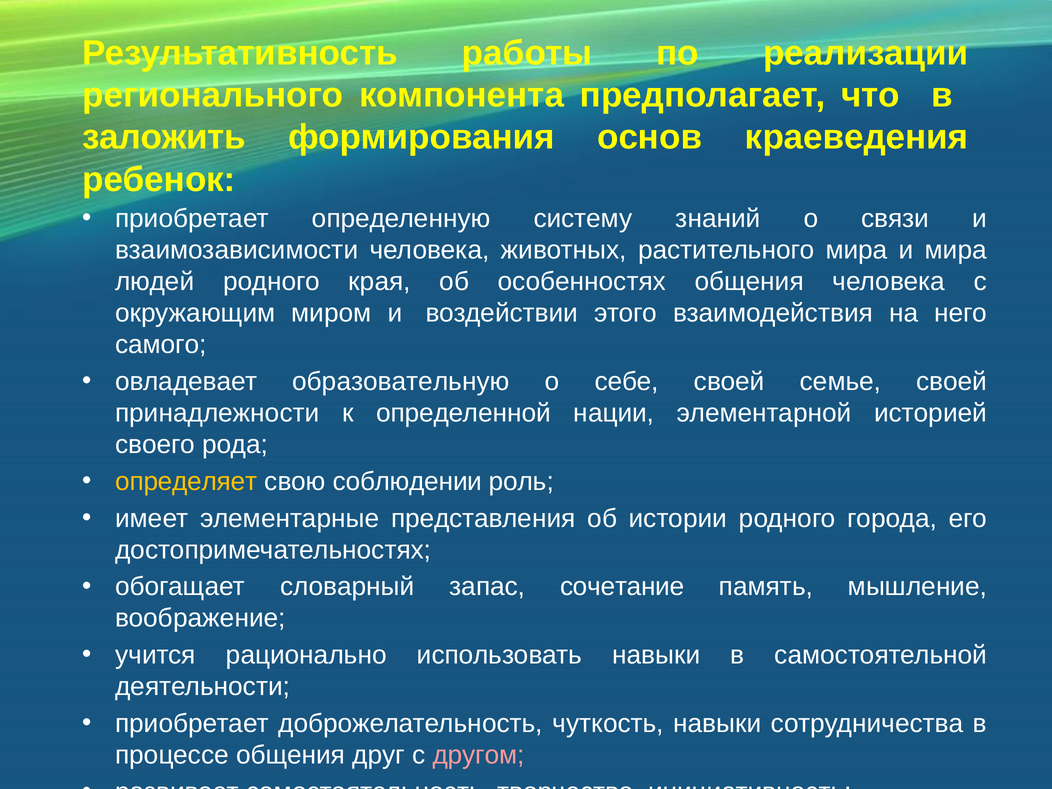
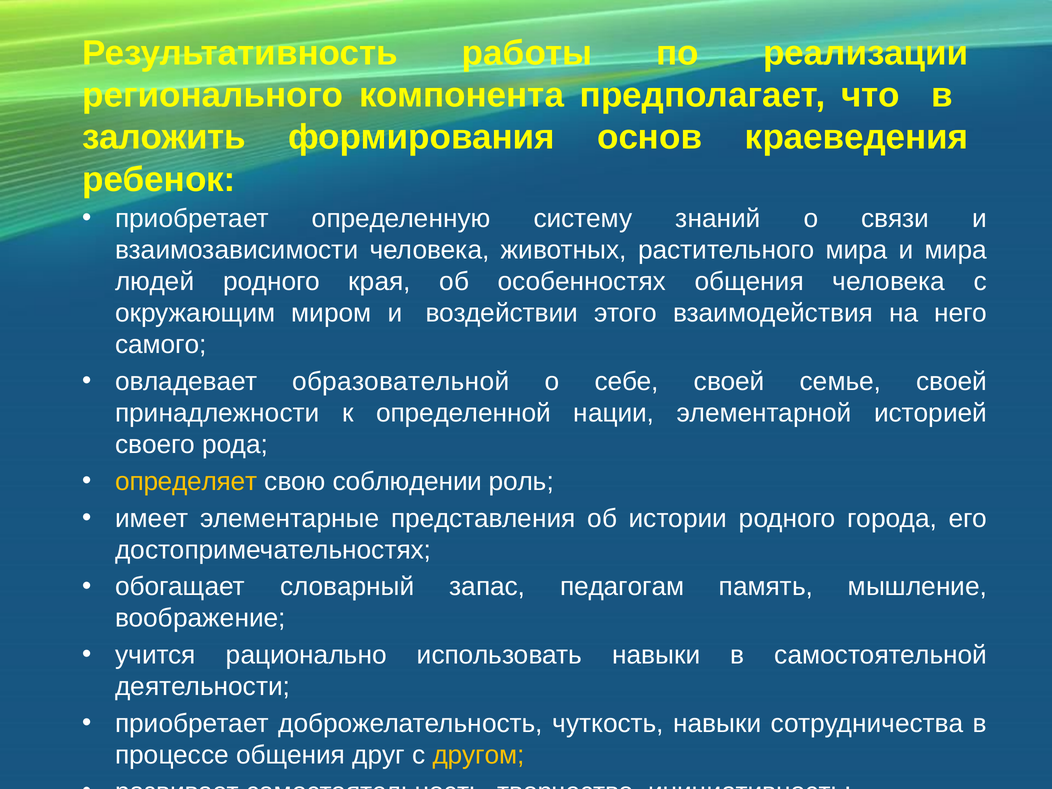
образовательную: образовательную -> образовательной (401, 382)
сочетание: сочетание -> педагогам (622, 587)
другом colour: pink -> yellow (479, 755)
